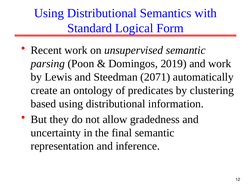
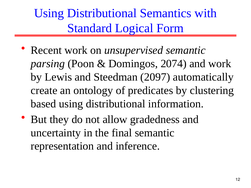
2019: 2019 -> 2074 (174, 64)
2071: 2071 -> 2097 (155, 77)
